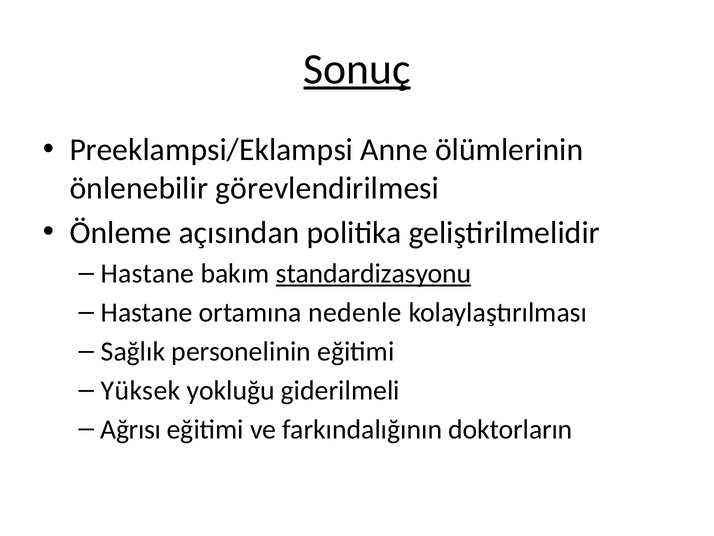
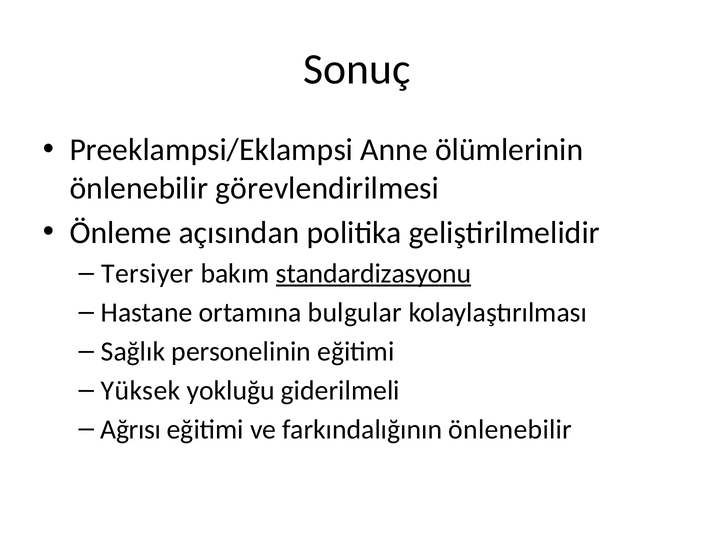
Sonuç underline: present -> none (357, 69)
Hastane: Hastane -> Tersiyer (148, 273)
nedenle: nedenle -> bulgular (355, 312)
farkındalığının doktorların: doktorların -> önlenebilir (510, 429)
